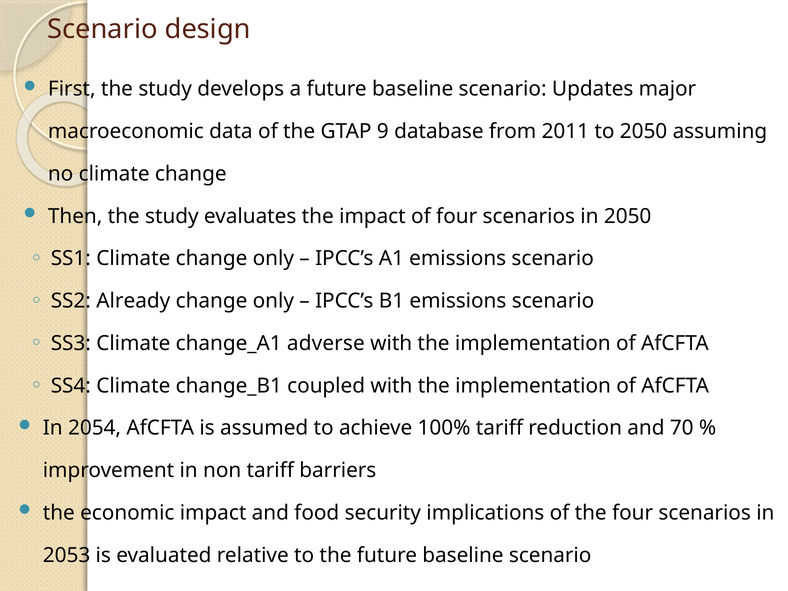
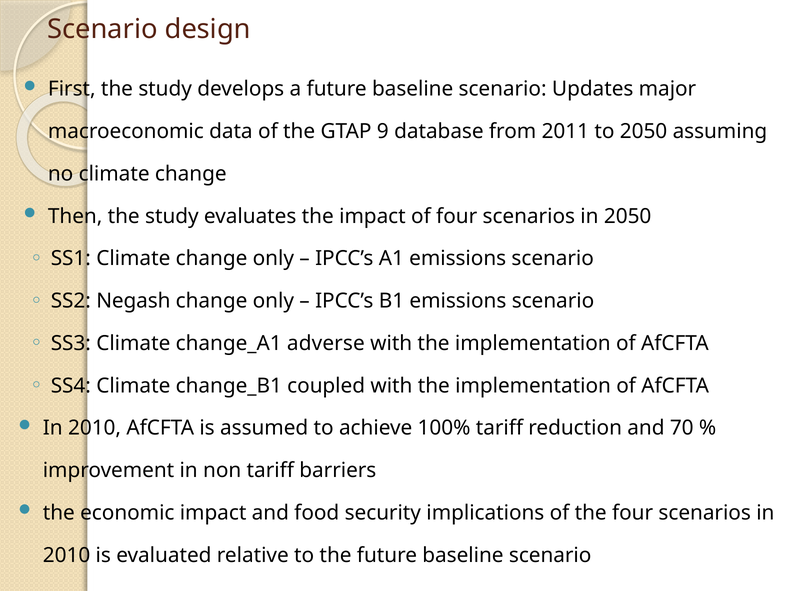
Already: Already -> Negash (133, 301)
2054: 2054 -> 2010 (95, 428)
2053: 2053 -> 2010 (67, 555)
